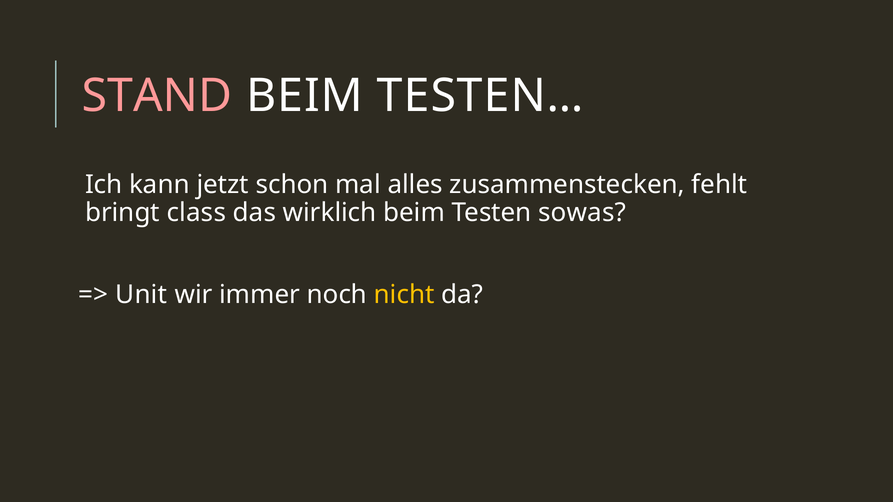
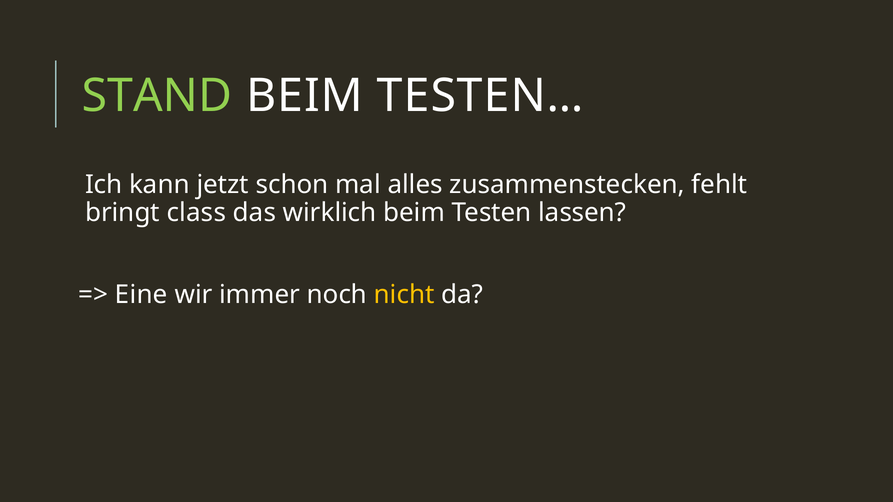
STAND colour: pink -> light green (157, 96)
sowas: sowas -> lassen (582, 213)
Unit: Unit -> Eine (141, 295)
